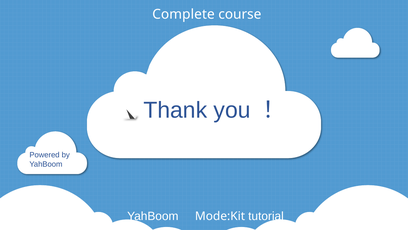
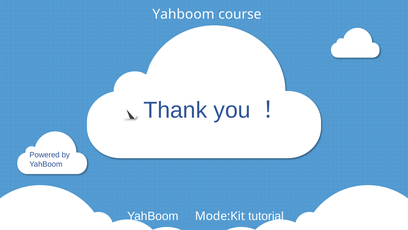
Complete: Complete -> Yahboom (183, 14)
